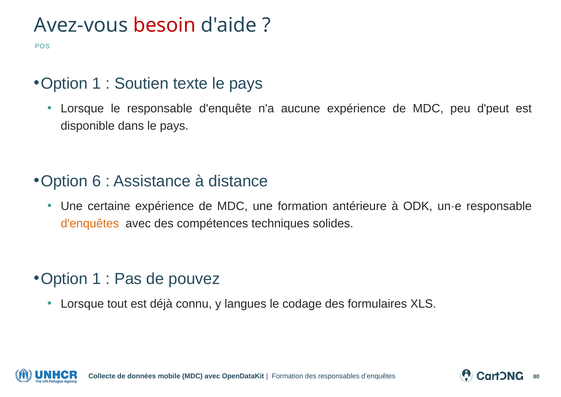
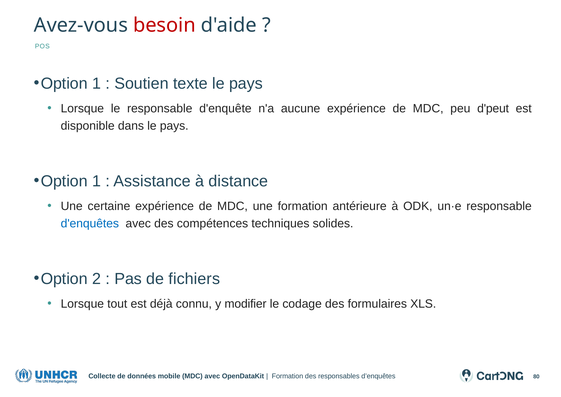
6: 6 -> 1 (97, 181)
d'enquêtes colour: orange -> blue (90, 223)
1: 1 -> 2 (97, 279)
pouvez: pouvez -> fichiers (194, 279)
langues: langues -> modifier (246, 304)
